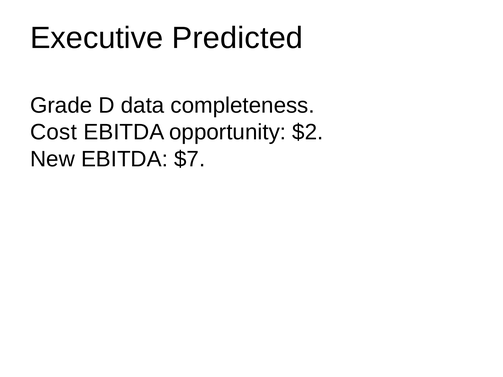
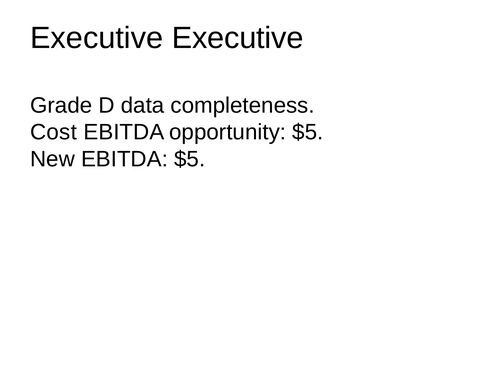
Executive Predicted: Predicted -> Executive (238, 38)
opportunity $2: $2 -> $5 (308, 132)
EBITDA $7: $7 -> $5 (190, 159)
